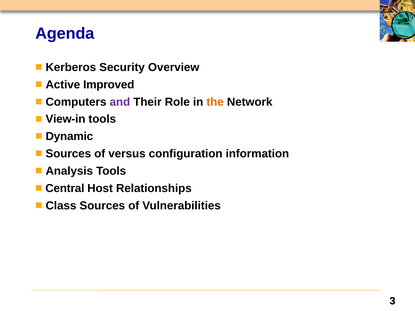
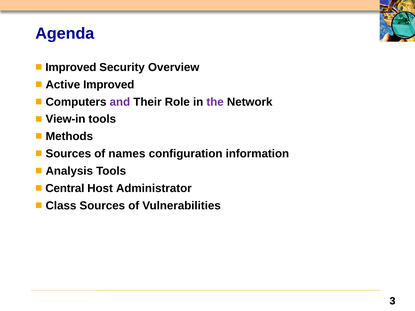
Kerberos: Kerberos -> Improved (71, 67)
the colour: orange -> purple (215, 102)
Dynamic: Dynamic -> Methods (69, 137)
versus: versus -> names (127, 154)
Relationships: Relationships -> Administrator (154, 188)
